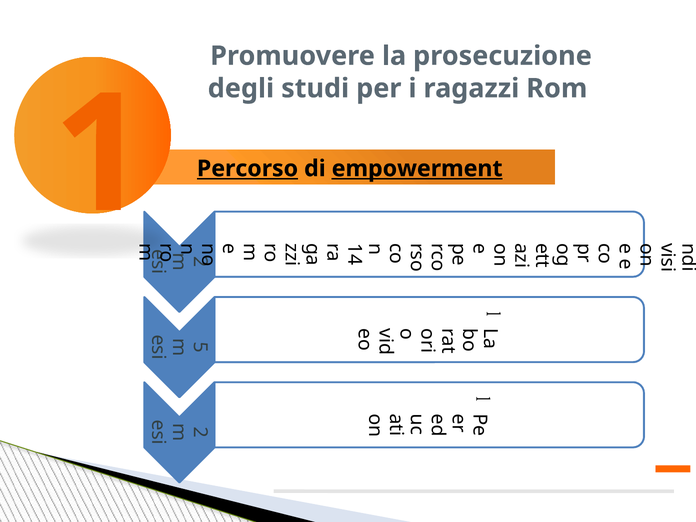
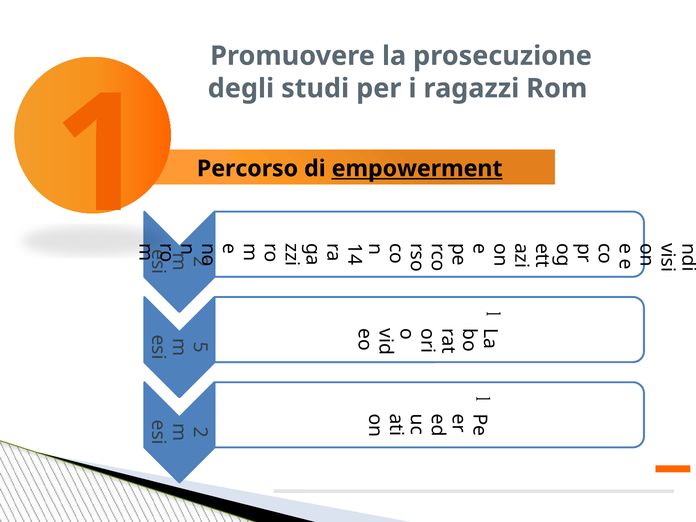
Percorso underline: present -> none (247, 169)
